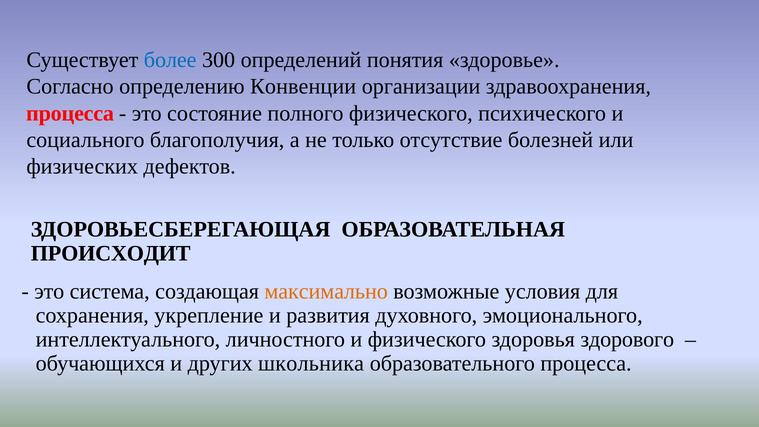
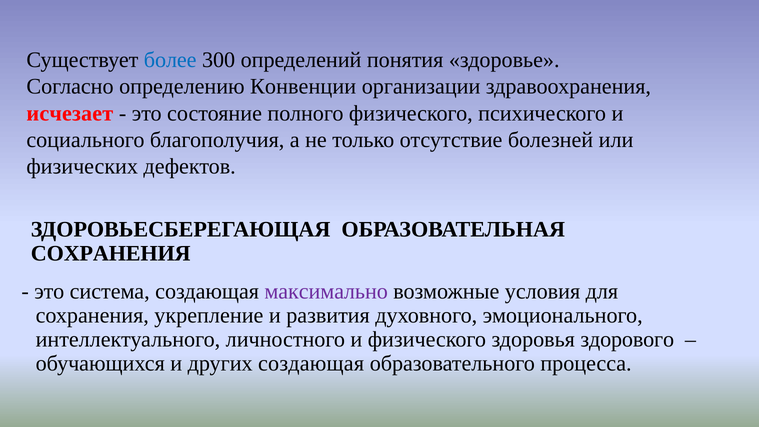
процесса: процесса -> исчезает (70, 113)
ПРОИСХОДИТ: ПРОИСХОДИТ -> СОХРАНЕНИЯ (111, 253)
максимально colour: orange -> purple (326, 292)
других школьника: школьника -> создающая (311, 363)
